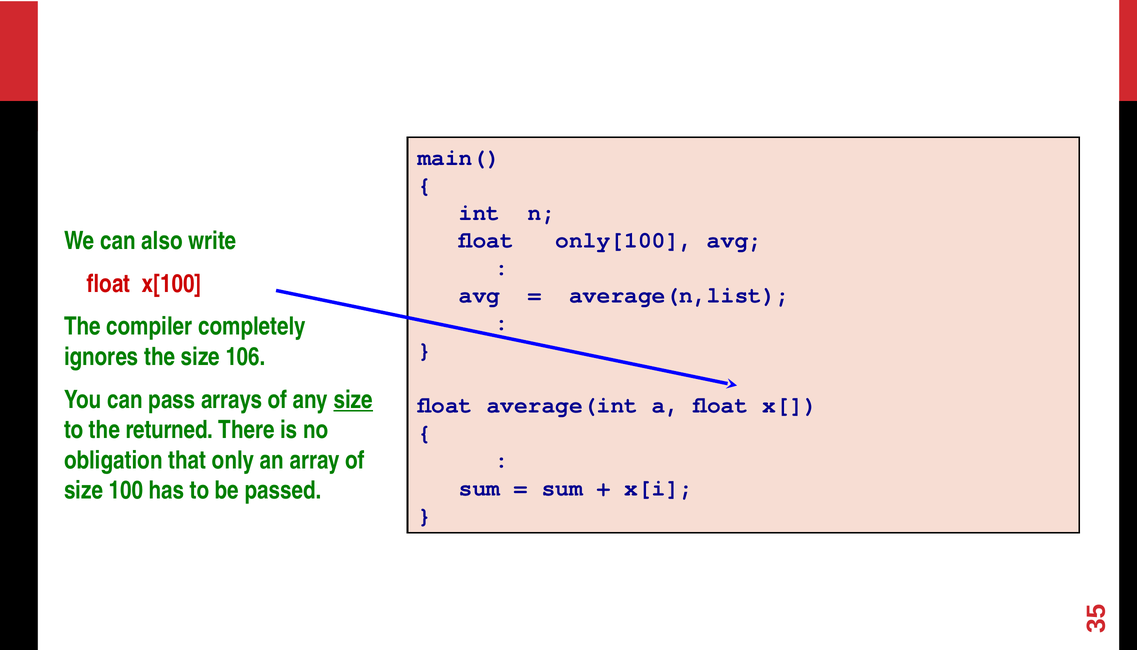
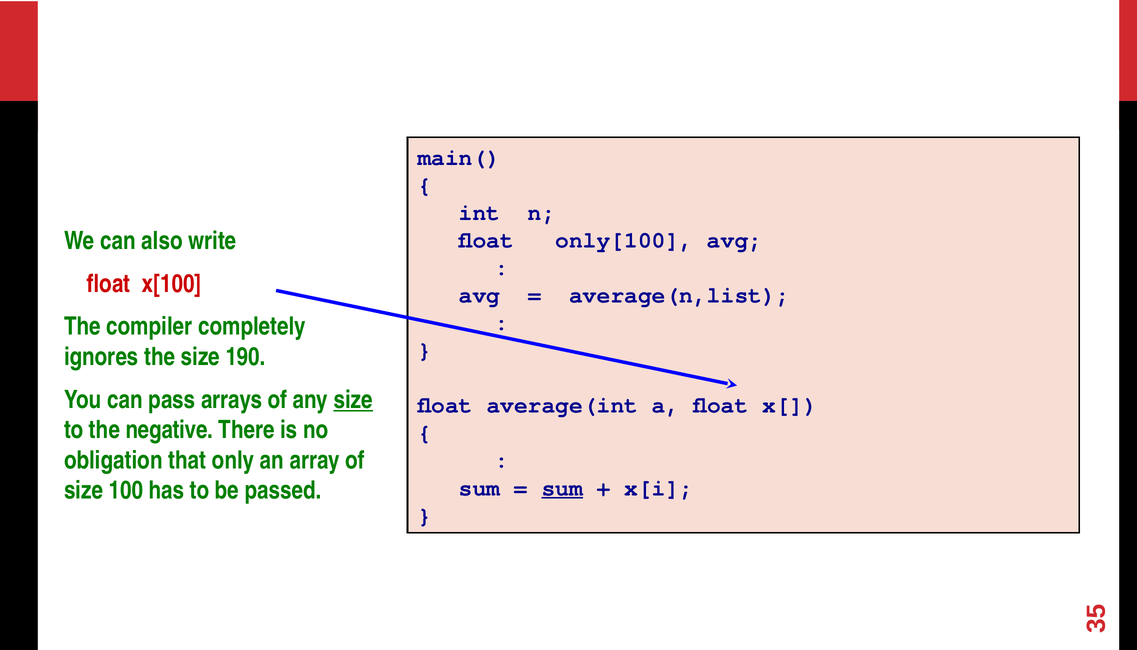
106: 106 -> 190 (246, 357)
returned: returned -> negative (169, 430)
sum underline: none -> present (562, 488)
